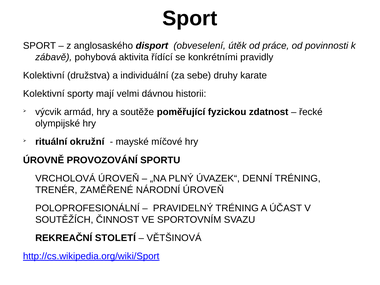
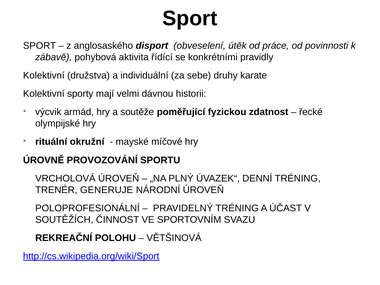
ZAMĚŘENÉ: ZAMĚŘENÉ -> GENERUJE (107, 190)
STOLETÍ: STOLETÍ -> POLOHU (115, 238)
